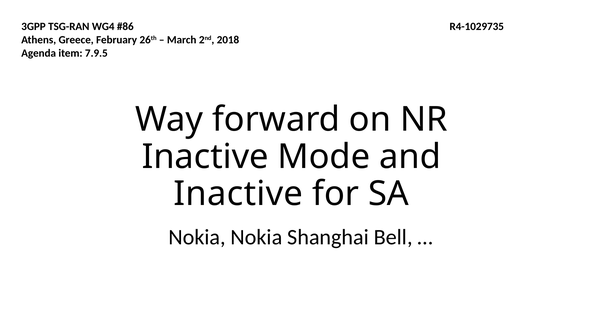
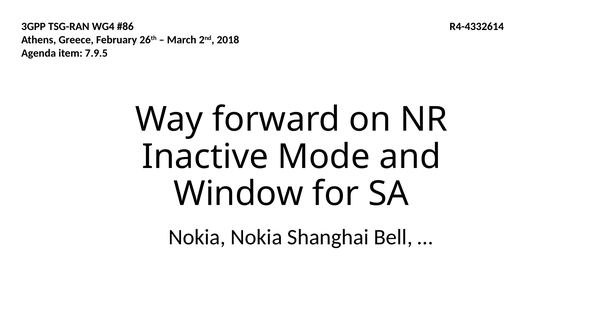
R4-1029735: R4-1029735 -> R4-4332614 (477, 27)
Inactive: Inactive -> Window (239, 194)
